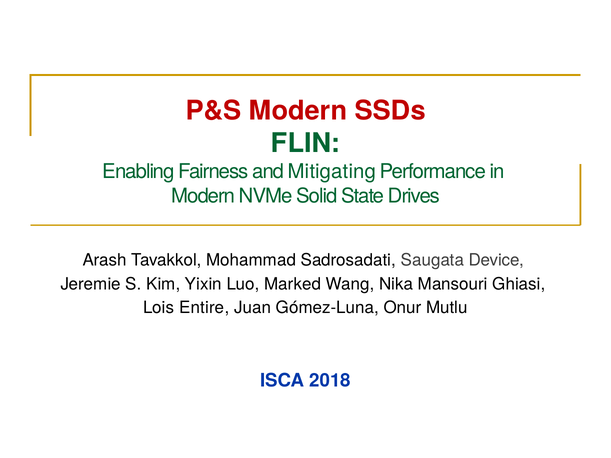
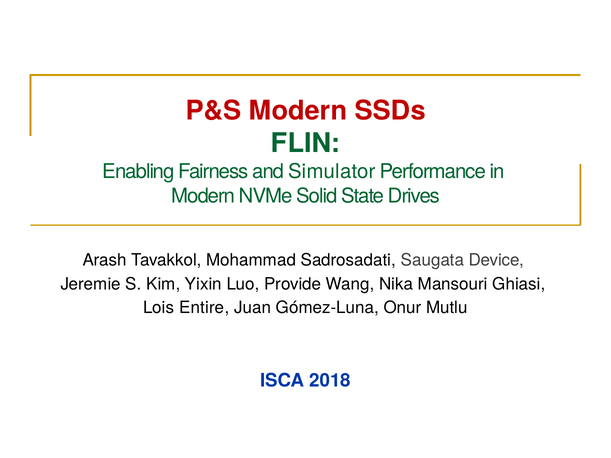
Mitigating: Mitigating -> Simulator (332, 172)
Marked: Marked -> Provide (293, 284)
